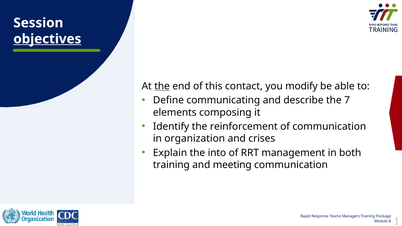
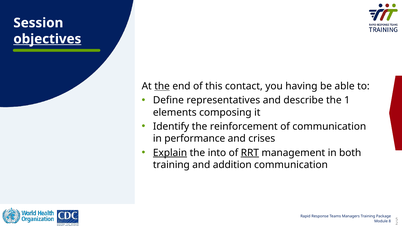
modify: modify -> having (301, 86)
communicating: communicating -> representatives (223, 100)
7: 7 -> 1 (347, 100)
organization: organization -> performance (195, 139)
Explain underline: none -> present (170, 153)
RRT underline: none -> present (250, 153)
meeting: meeting -> addition (232, 165)
